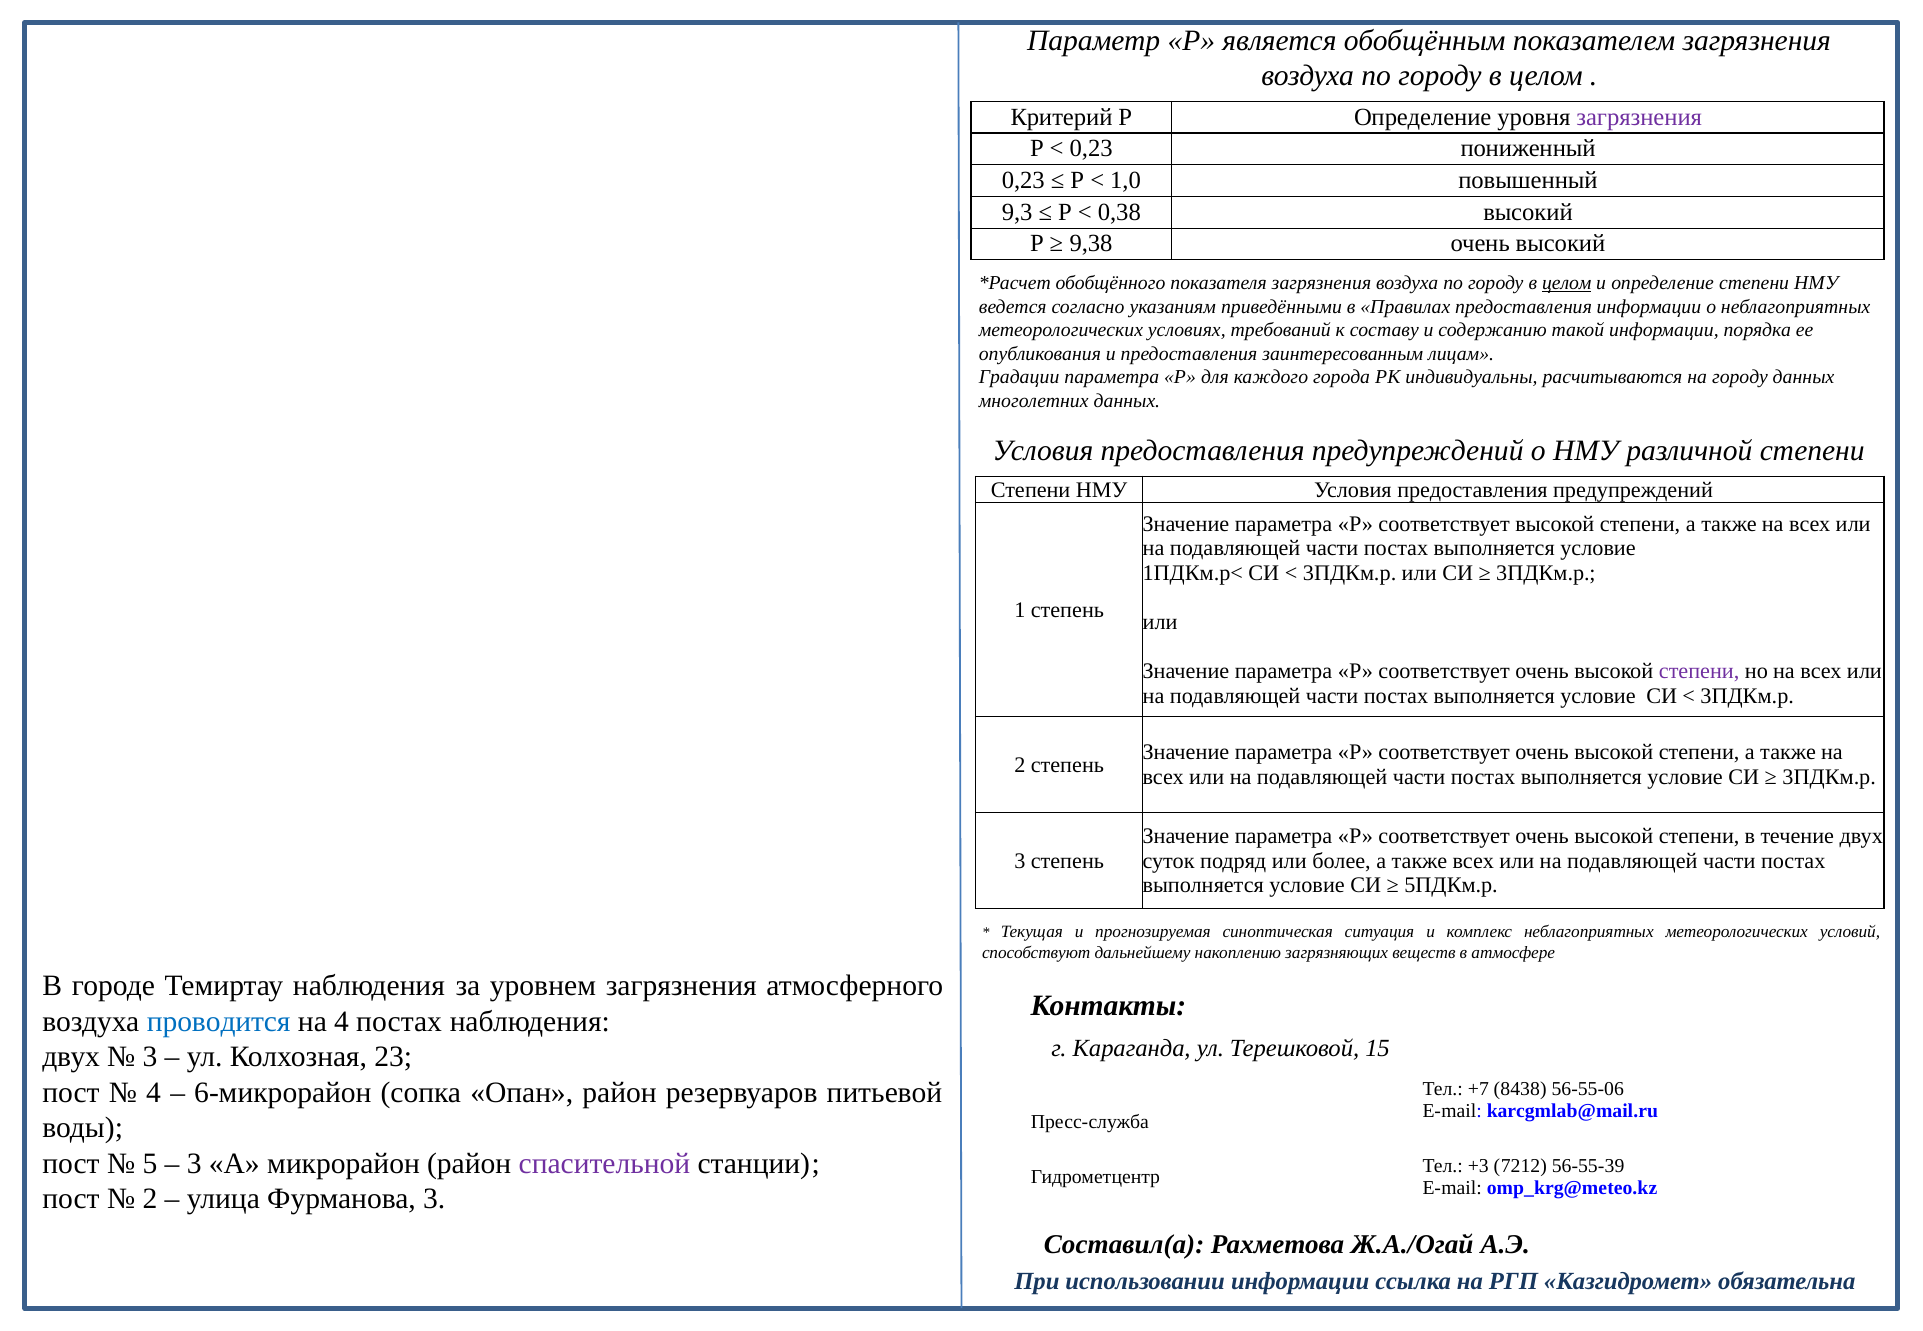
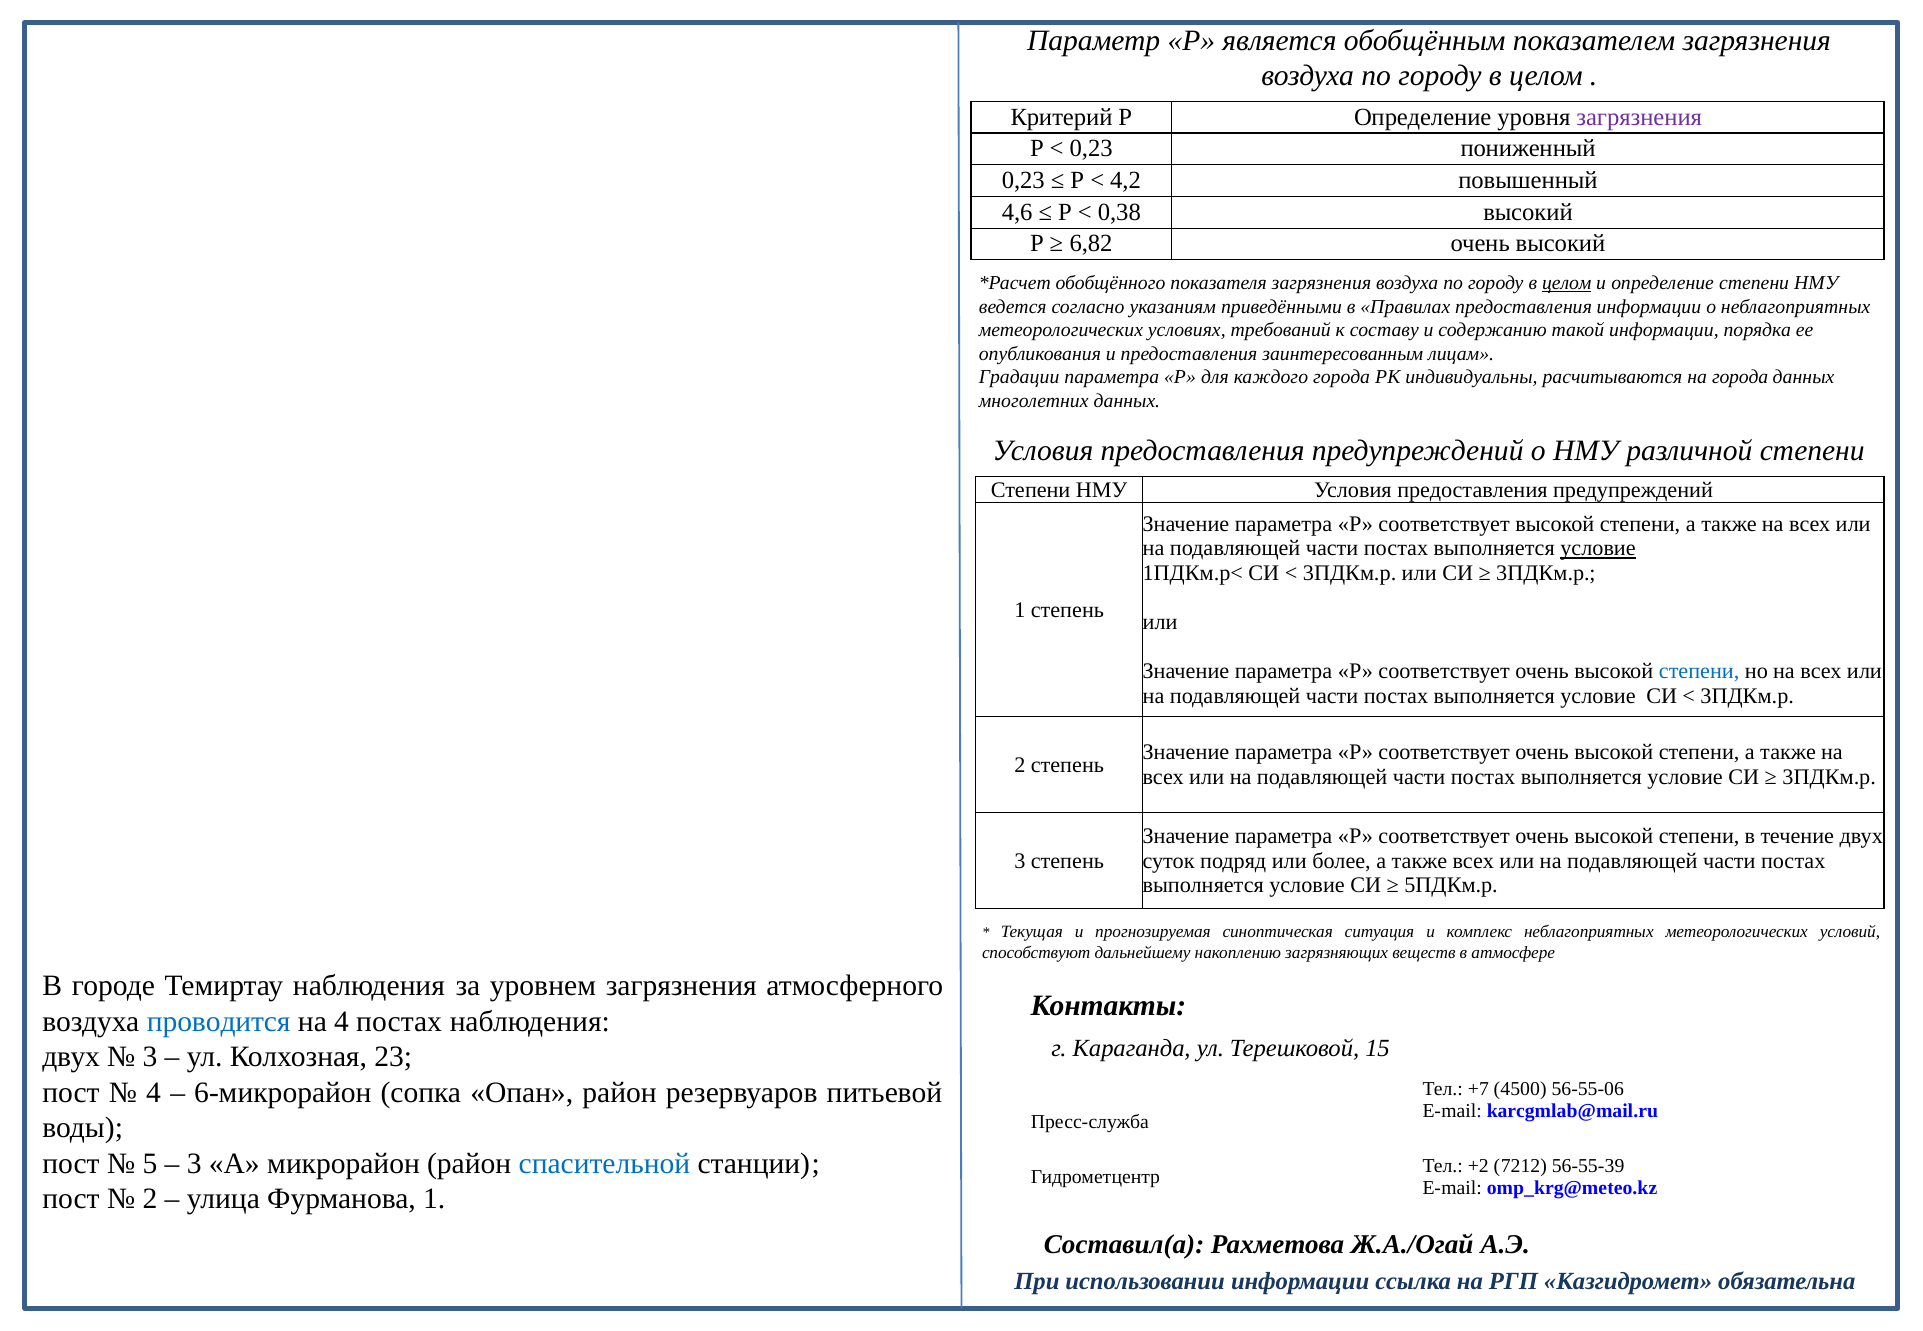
1,0: 1,0 -> 4,2 (1125, 180)
9,3: 9,3 -> 4,6 (1017, 212)
9,38: 9,38 -> 6,82 (1091, 244)
на городу: городу -> города (1740, 378)
условие underline: none -> present (1598, 549)
степени colour: purple -> blue (1699, 672)
8438: 8438 -> 4500 (1520, 1089)
спасительной colour: purple -> blue (604, 1164)
+3: +3 -> +2 (1478, 1166)
Фурманова 3: 3 -> 1 (434, 1199)
